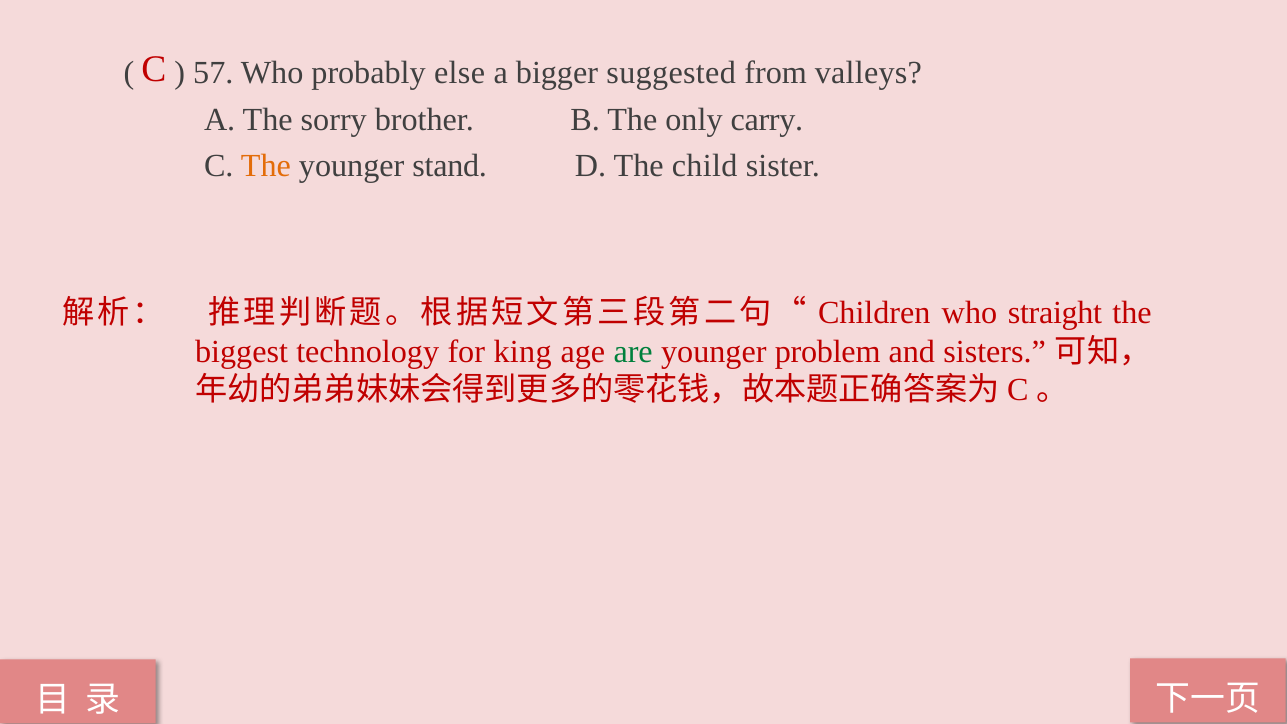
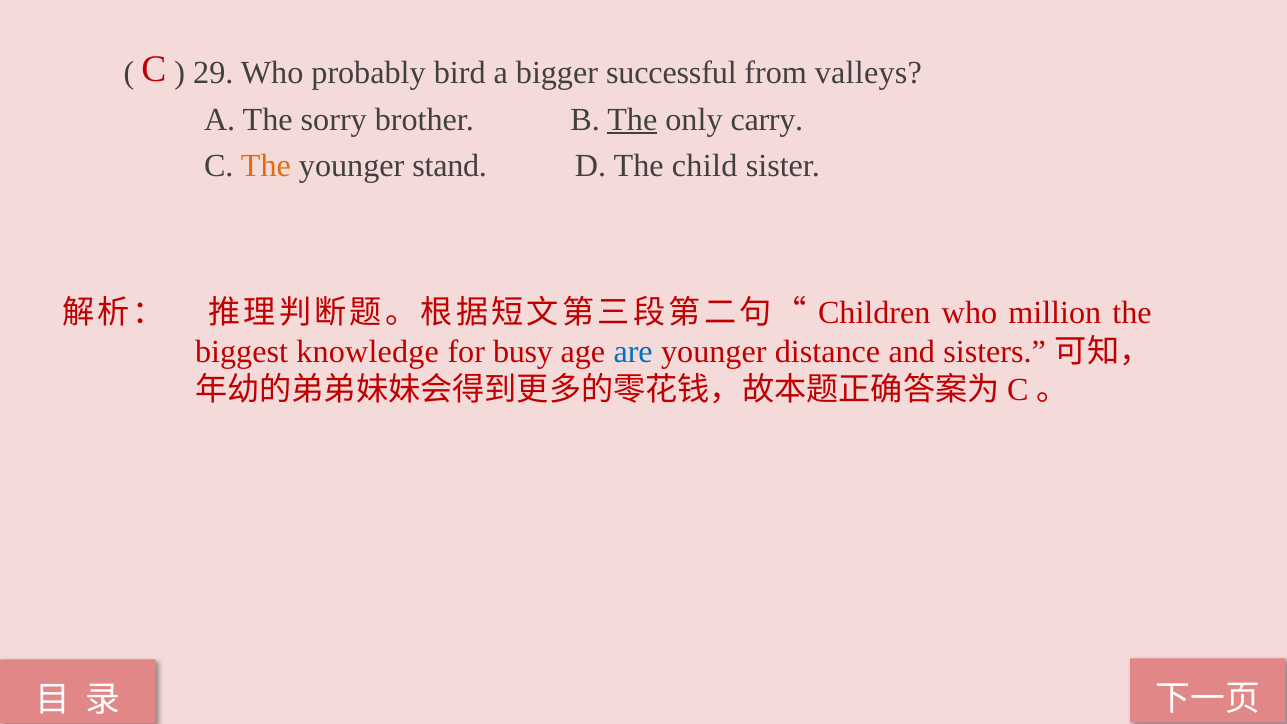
57: 57 -> 29 (213, 73)
else: else -> bird (460, 73)
suggested: suggested -> successful (671, 73)
The underline: none -> present (632, 119)
straight: straight -> million (1055, 313)
technology: technology -> knowledge (368, 351)
king: king -> busy (523, 351)
are colour: green -> blue (633, 351)
problem: problem -> distance (828, 351)
